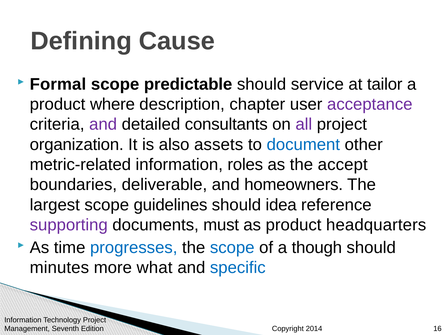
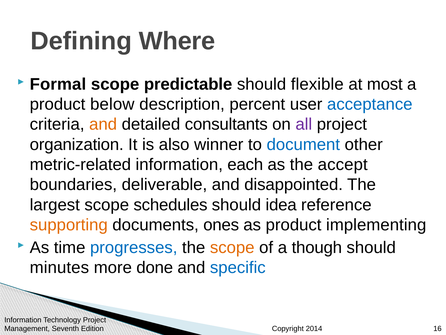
Cause: Cause -> Where (177, 41)
service: service -> flexible (317, 84)
tailor: tailor -> most (385, 84)
where: where -> below (112, 104)
chapter: chapter -> percent (257, 104)
acceptance colour: purple -> blue (370, 104)
and colour: purple -> orange (103, 124)
assets: assets -> winner (219, 144)
roles: roles -> each (245, 164)
homeowners: homeowners -> disappointed (294, 185)
guidelines: guidelines -> schedules (171, 205)
supporting colour: purple -> orange (69, 225)
must: must -> ones (221, 225)
headquarters: headquarters -> implementing (376, 225)
scope colour: blue -> orange (232, 247)
what: what -> done (155, 267)
